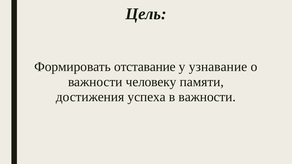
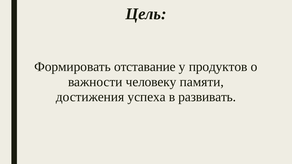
узнавание: узнавание -> продуктов (218, 67)
в важности: важности -> развивать (207, 97)
